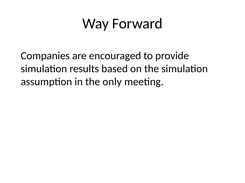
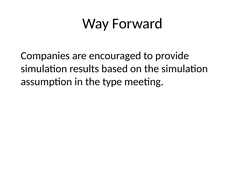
only: only -> type (112, 82)
